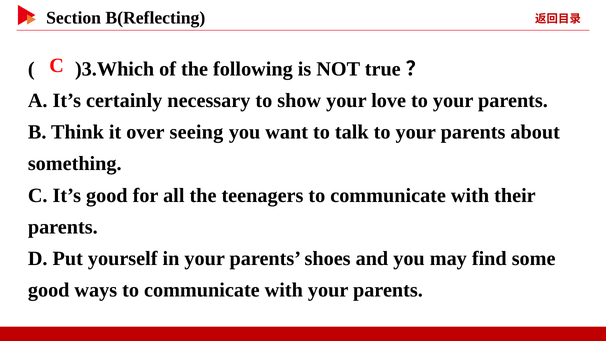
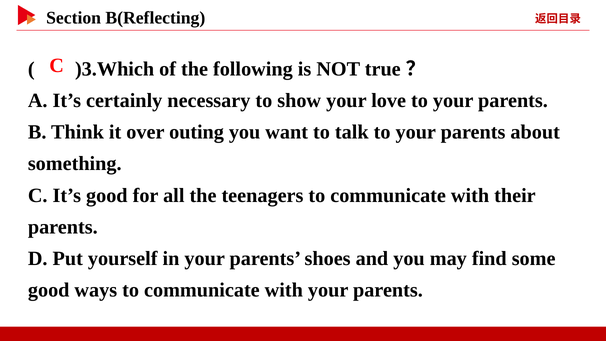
seeing: seeing -> outing (197, 132)
